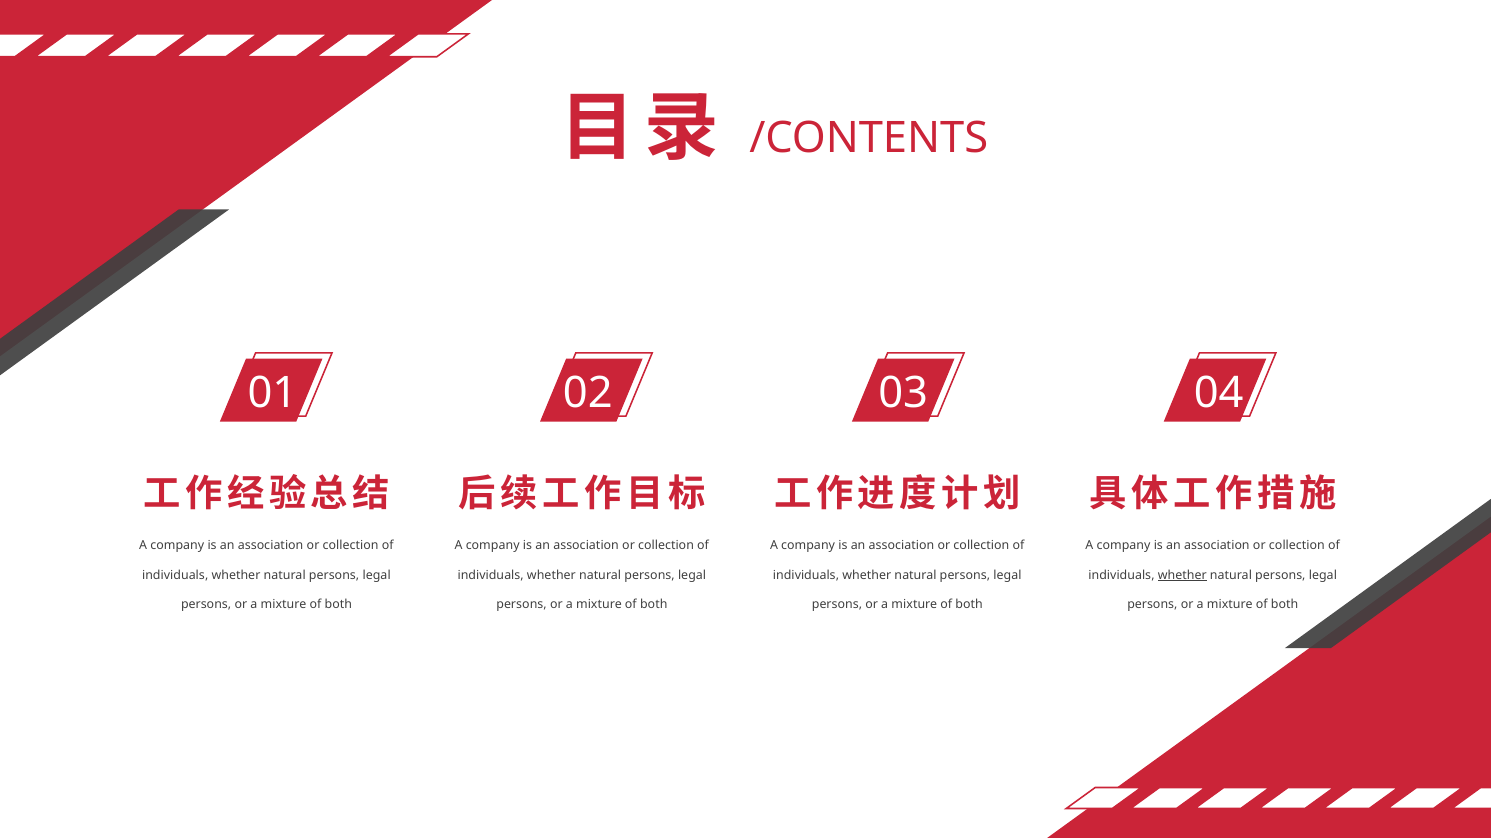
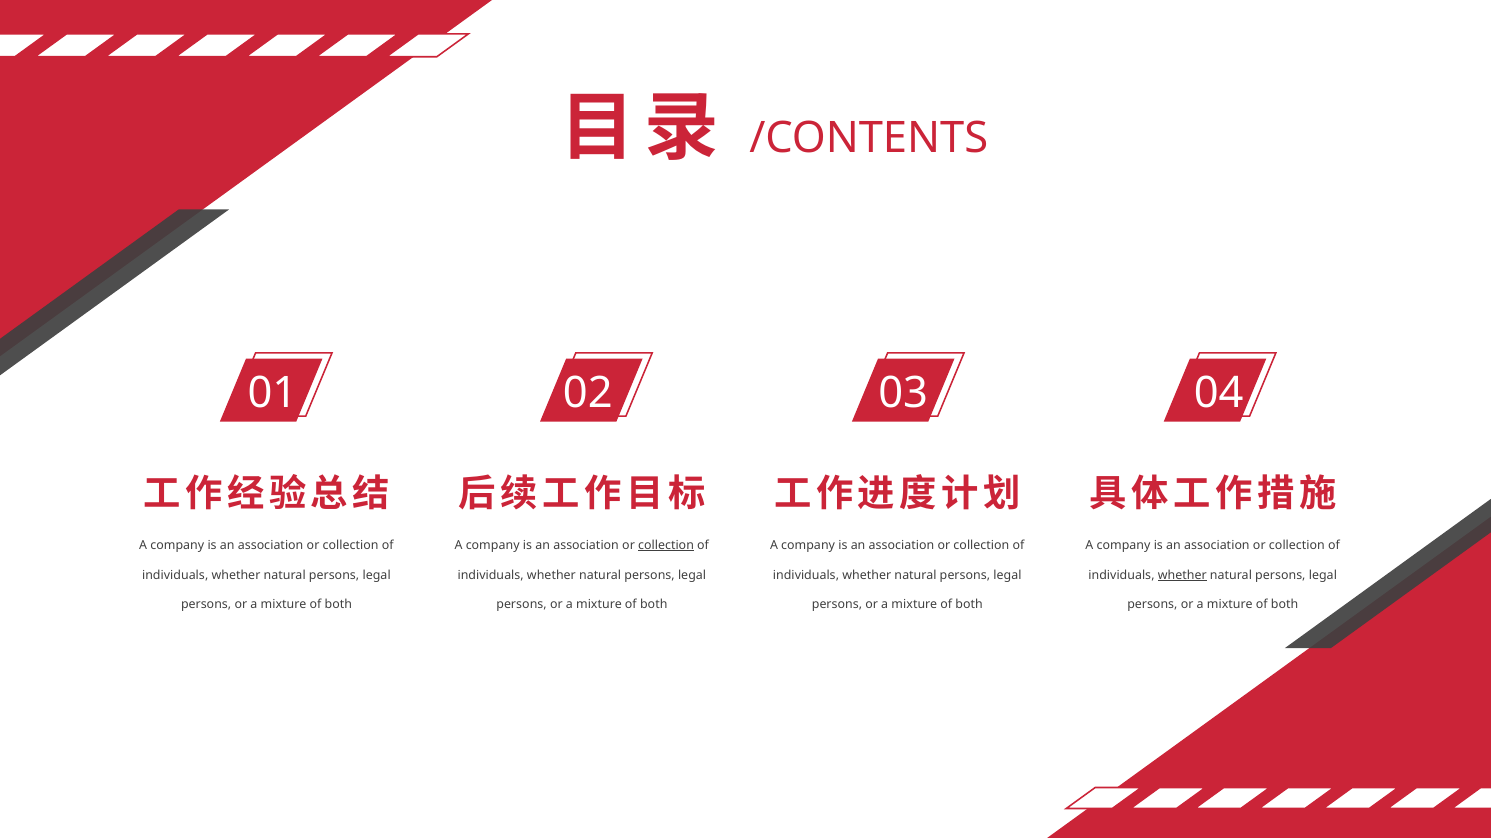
collection underline: none -> present (666, 546)
